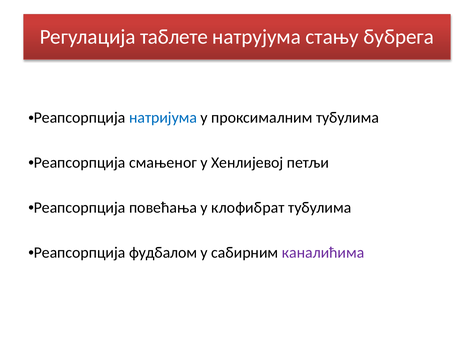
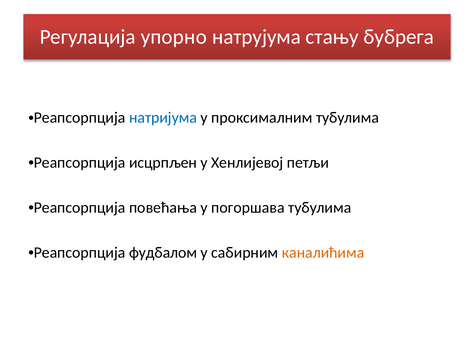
таблете: таблете -> упорно (174, 37)
смањеног: смањеног -> исцрпљен (163, 162)
клофибрат: клофибрат -> погоршава (248, 207)
каналићима colour: purple -> orange (323, 252)
